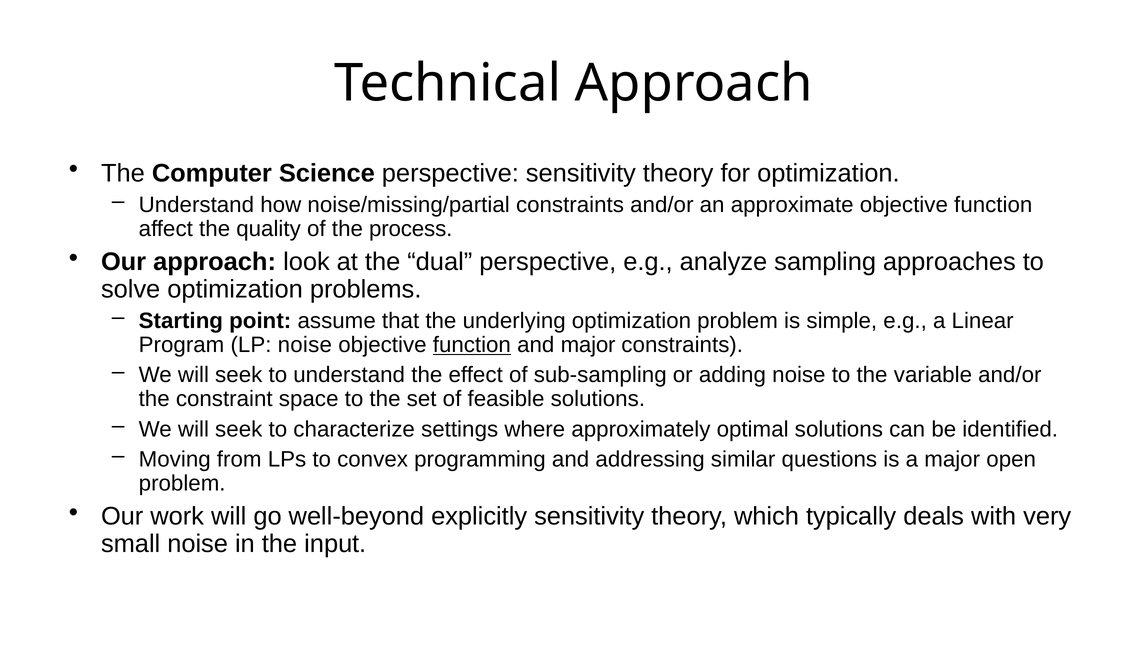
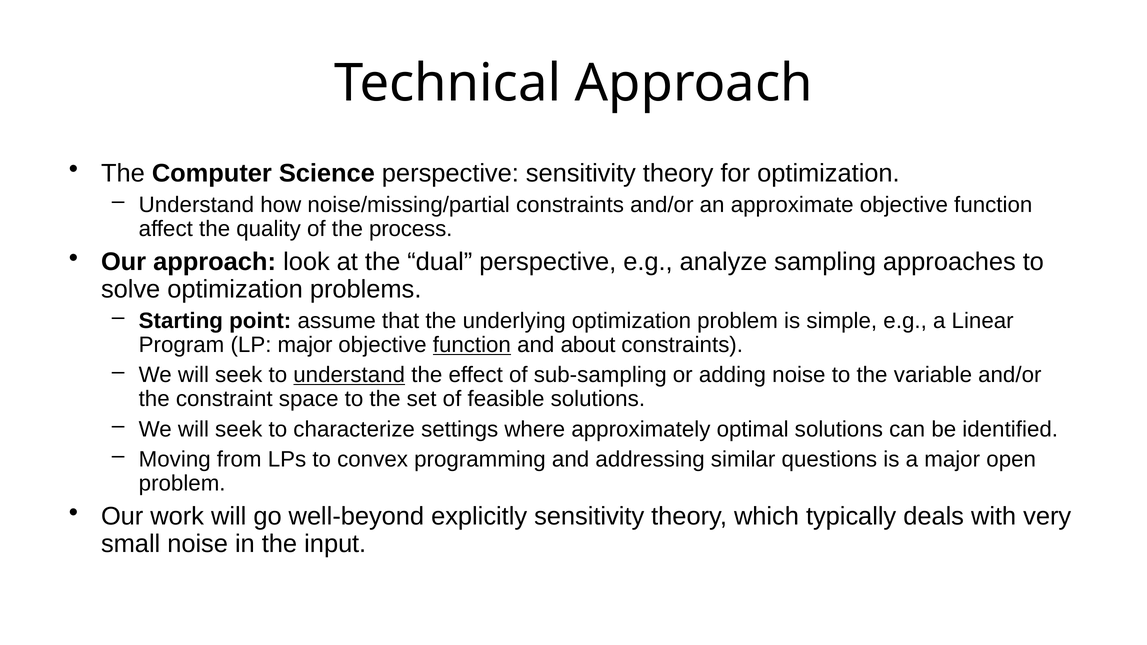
LP noise: noise -> major (305, 345)
and major: major -> about (588, 345)
understand underline: none -> present (349, 375)
